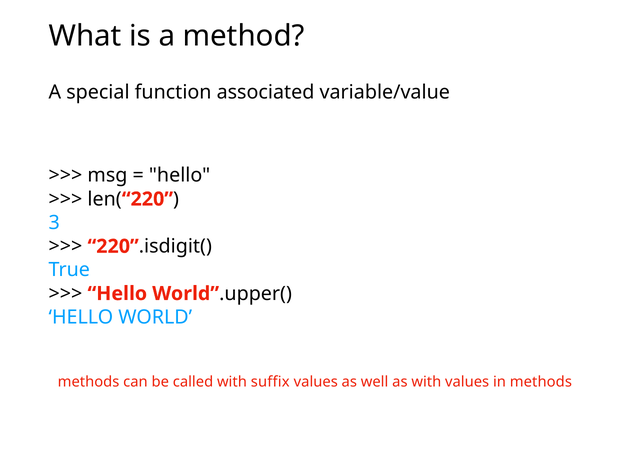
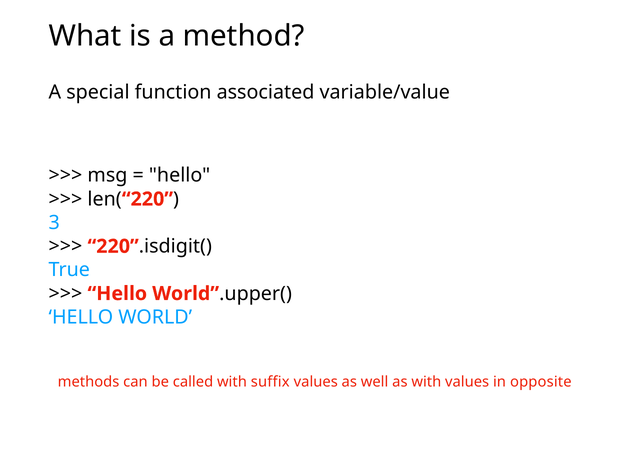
in methods: methods -> opposite (541, 382)
